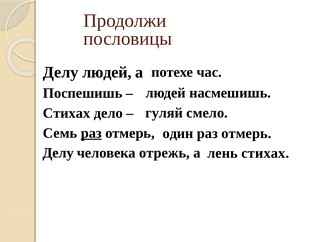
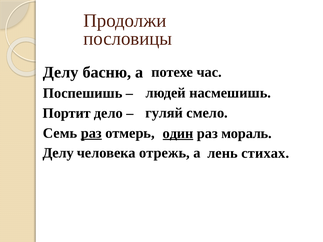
Делу людей: людей -> басню (107, 72)
Стихах: Стихах -> Портит (67, 113)
один underline: none -> present (178, 133)
отмерь: отмерь -> мораль (247, 133)
